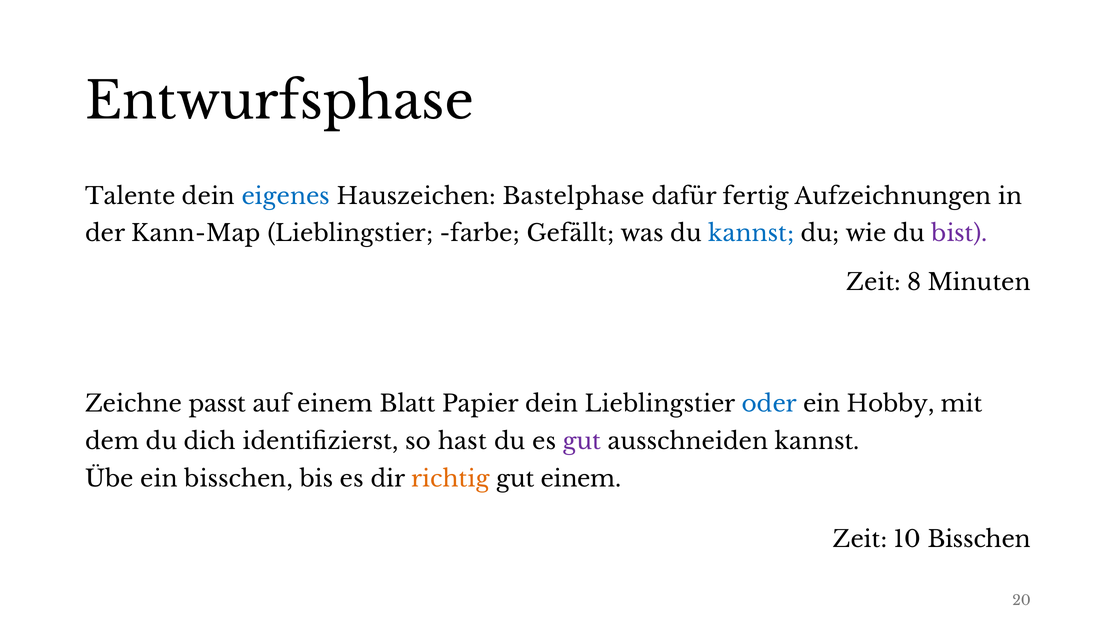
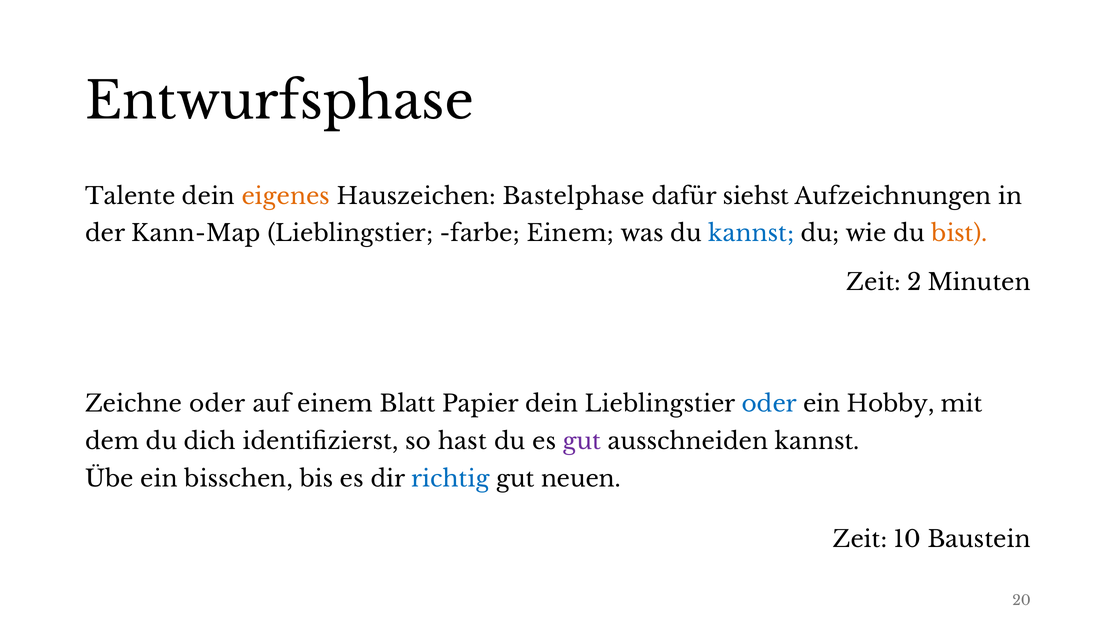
eigenes colour: blue -> orange (286, 196)
fertig: fertig -> siehst (756, 196)
farbe Gefällt: Gefällt -> Einem (570, 234)
bist colour: purple -> orange (959, 234)
8: 8 -> 2 (914, 283)
Zeichne passt: passt -> oder (217, 404)
richtig colour: orange -> blue (450, 479)
gut einem: einem -> neuen (581, 479)
10 Bisschen: Bisschen -> Baustein (979, 539)
